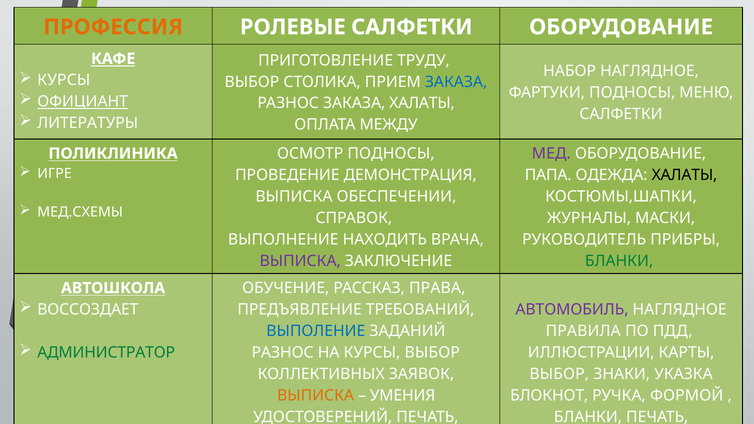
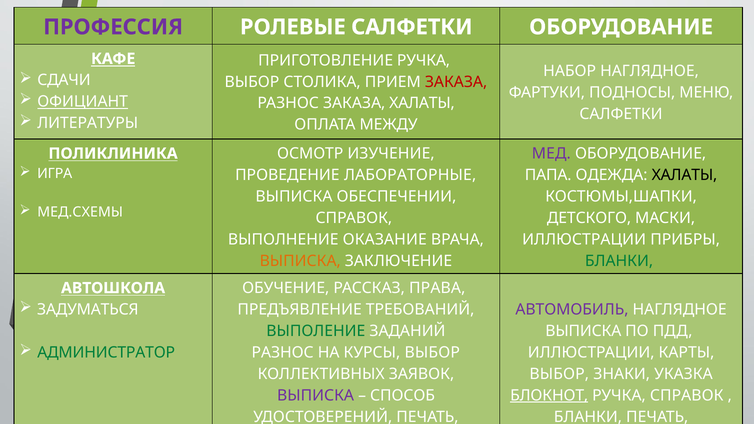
ПРОФЕССИЯ colour: orange -> purple (113, 27)
ПРИГОТОВЛЕНИЕ ТРУДУ: ТРУДУ -> РУЧКА (424, 60)
КУРСЫ: КУРСЫ -> СДАЧИ (64, 80)
ЗАКАЗА colour: blue -> red (456, 82)
ОСМОТР ПОДНОСЫ: ПОДНОСЫ -> ИЗУЧЕНИЕ (391, 154)
ИГРЕ: ИГРЕ -> ИГРА (55, 174)
ДЕМОНСТРАЦИЯ: ДЕМОНСТРАЦИЯ -> ЛАБОРАТОРНЫЕ (410, 175)
ЖУРНАЛЫ: ЖУРНАЛЫ -> ДЕТСКОГО (589, 218)
НАХОДИТЬ: НАХОДИТЬ -> ОКАЗАНИЕ (385, 239)
РУКОВОДИТЕЛЬ: РУКОВОДИТЕЛЬ -> ИЛЛЮСТРАЦИИ (584, 239)
ВЫПИСКА colour: purple -> orange (300, 261)
ВОССОЗДАЕТ: ВОССОЗДАЕТ -> ЗАДУМАТЬСЯ (88, 310)
ВЫПОЛЕНИЕ colour: blue -> green (316, 331)
ПРАВИЛА: ПРАВИЛА -> ВЫПИСКА (583, 331)
ВЫПИСКА colour: orange -> purple (316, 396)
УМЕНИЯ: УМЕНИЯ -> СПОСОБ (403, 396)
БЛОКНОТ underline: none -> present (549, 396)
РУЧКА ФОРМОЙ: ФОРМОЙ -> СПРАВОК (687, 396)
